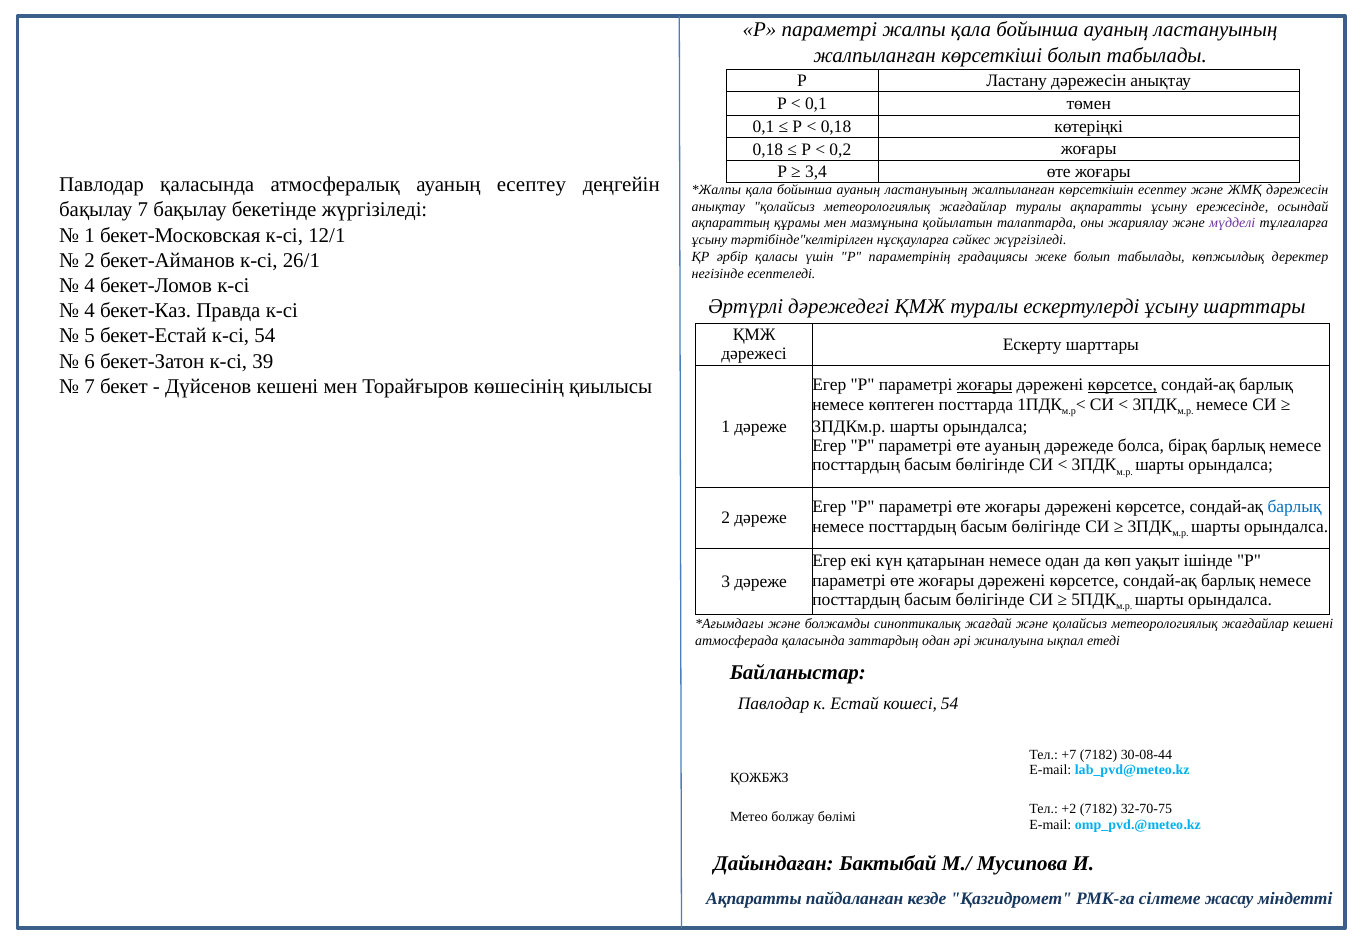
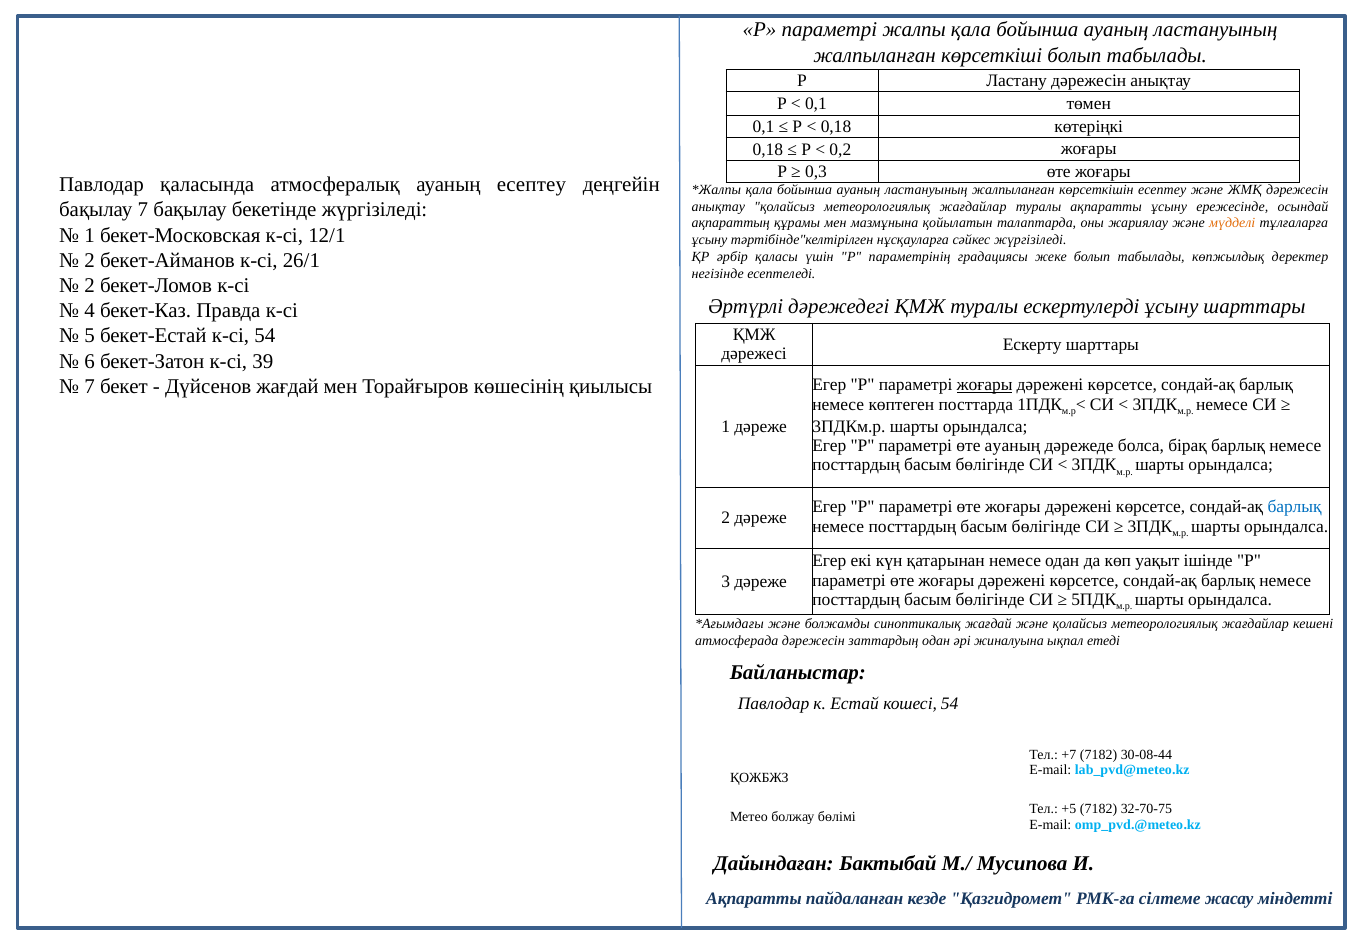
3,4: 3,4 -> 0,3 (816, 172)
мүдделі colour: purple -> orange (1232, 223)
4: 4 -> 2 (90, 285)
Дүйсенов кешені: кешені -> жағдай (287, 386)
көрсетсе underline: present -> none (1122, 385)
атмосферада қаласында: қаласында -> дәрежесін (813, 640)
+2: +2 -> +5 (1069, 809)
